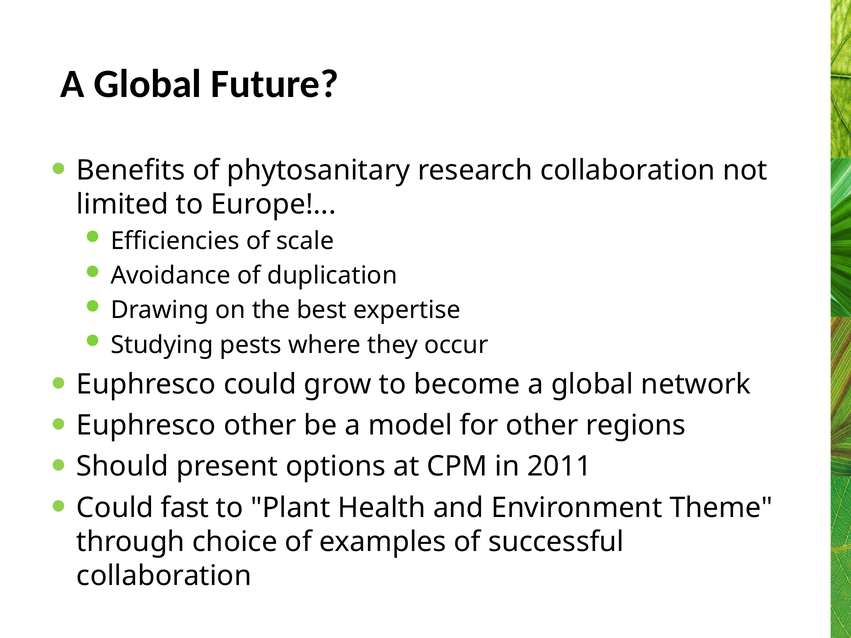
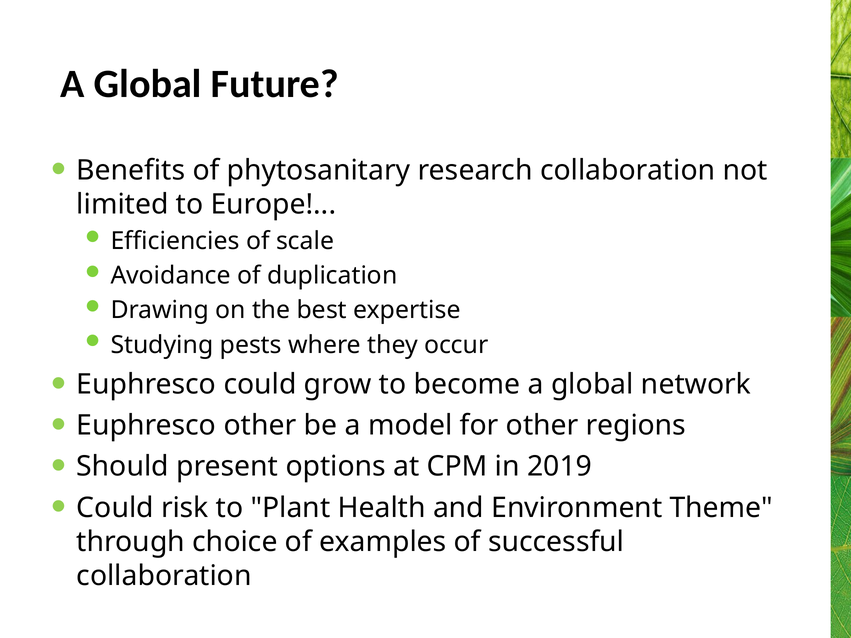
2011: 2011 -> 2019 (560, 467)
fast: fast -> risk (185, 508)
